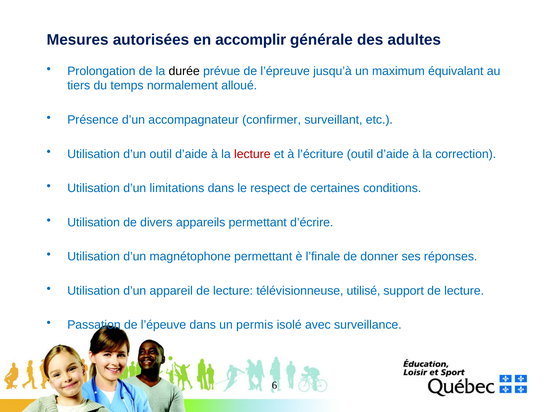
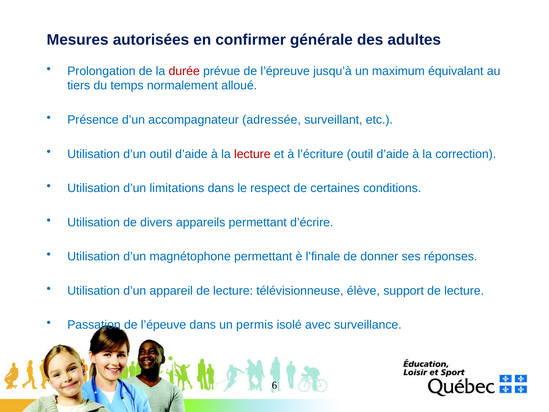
accomplir: accomplir -> confirmer (251, 40)
durée colour: black -> red (184, 71)
confirmer: confirmer -> adressée (272, 120)
utilisé: utilisé -> élève (363, 290)
